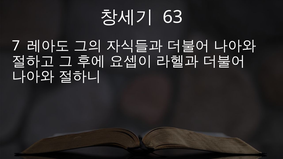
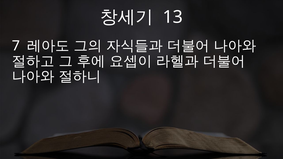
63: 63 -> 13 (173, 17)
